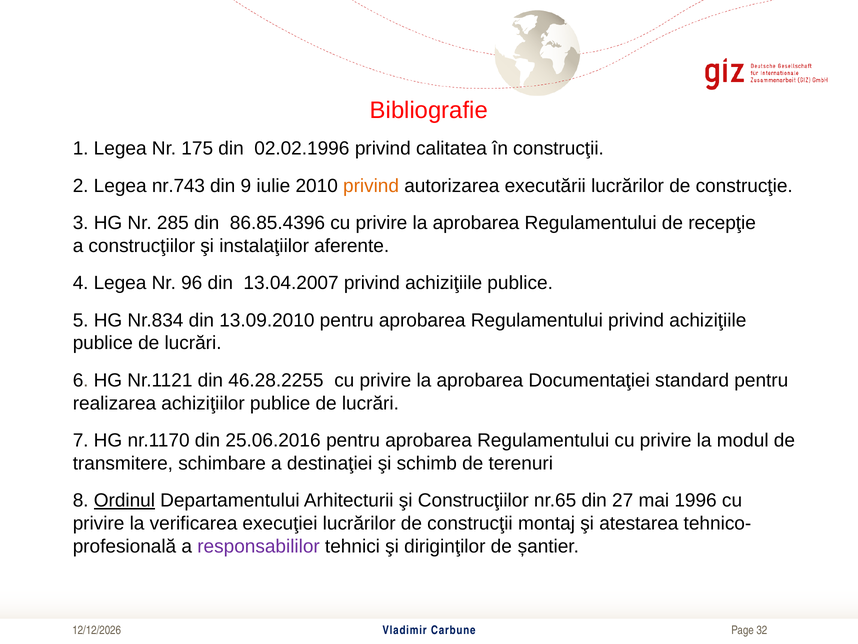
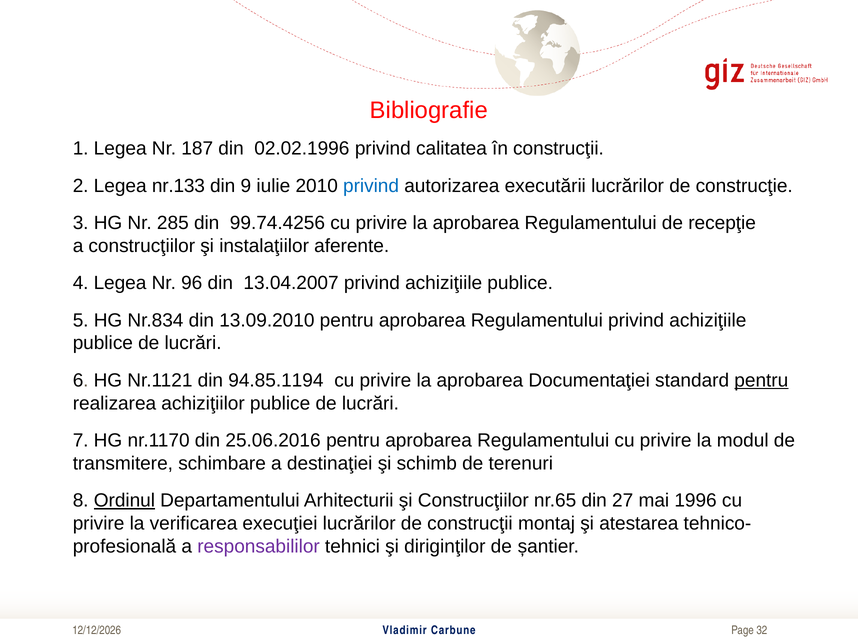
175: 175 -> 187 (197, 149)
nr.743: nr.743 -> nr.133 (178, 186)
privind colour: orange -> blue (371, 186)
86.85.4396: 86.85.4396 -> 99.74.4256 (277, 223)
46.28.2255: 46.28.2255 -> 94.85.1194 (276, 380)
pentru underline: none -> present (761, 380)
